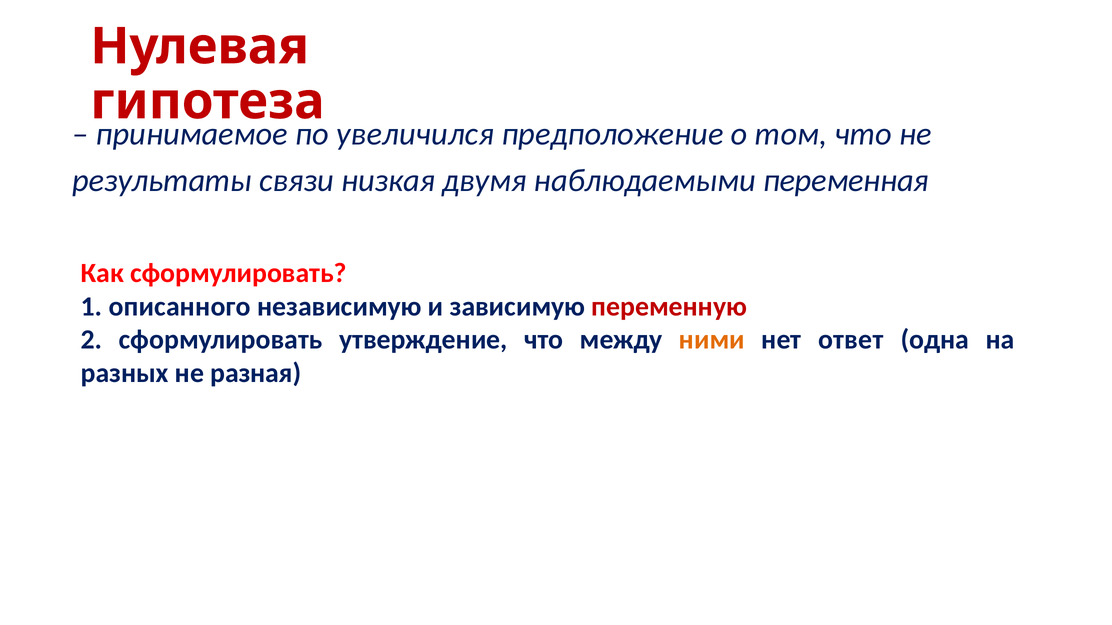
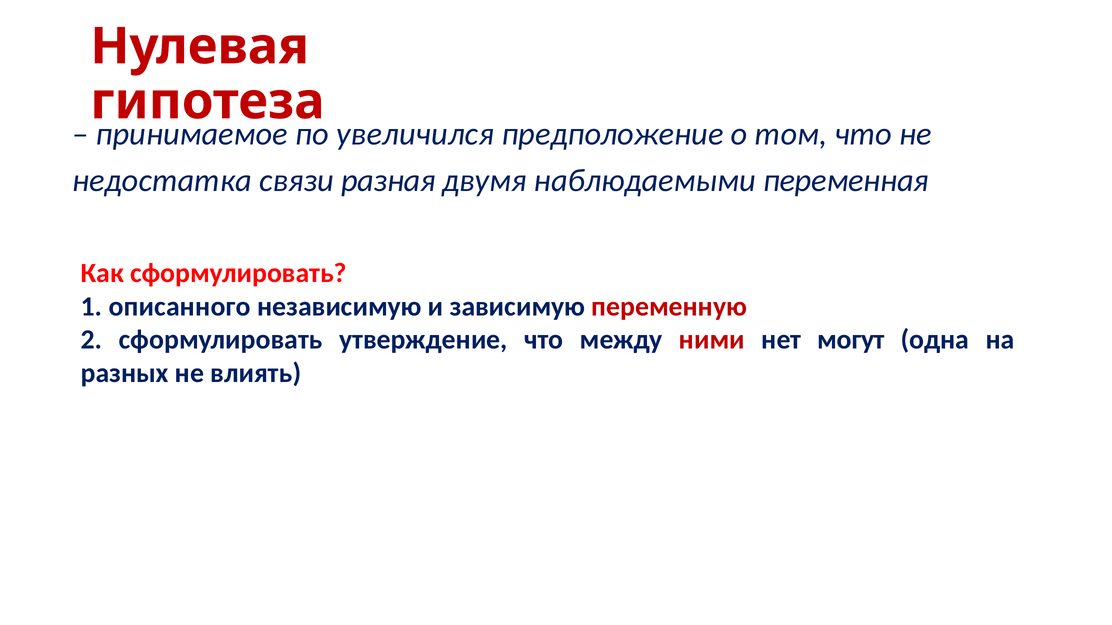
результаты: результаты -> недостатка (162, 181)
низкая: низкая -> разная (388, 181)
ними colour: orange -> red (712, 340)
ответ: ответ -> могут (851, 340)
разная: разная -> влиять (256, 373)
